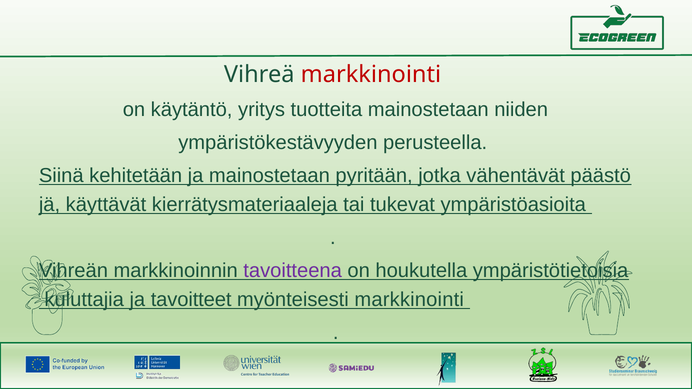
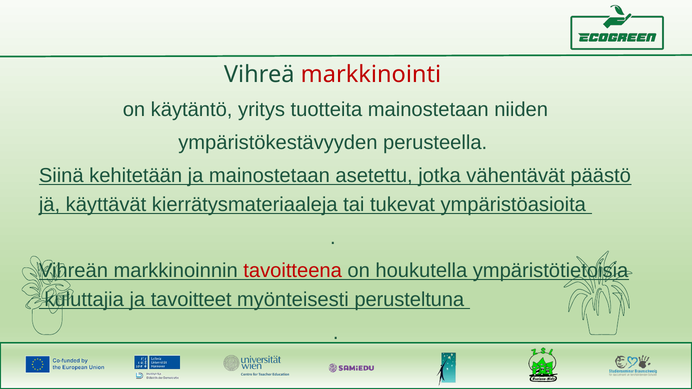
pyritään: pyritään -> asetettu (374, 176)
tavoitteena colour: purple -> red (293, 271)
myönteisesti markkinointi: markkinointi -> perusteltuna (409, 300)
